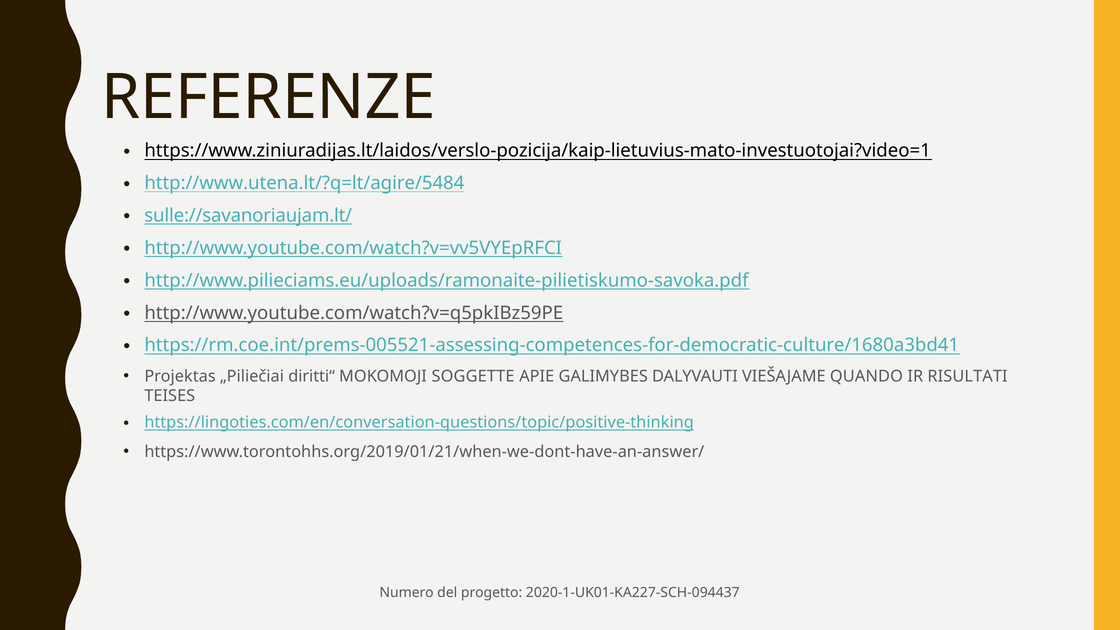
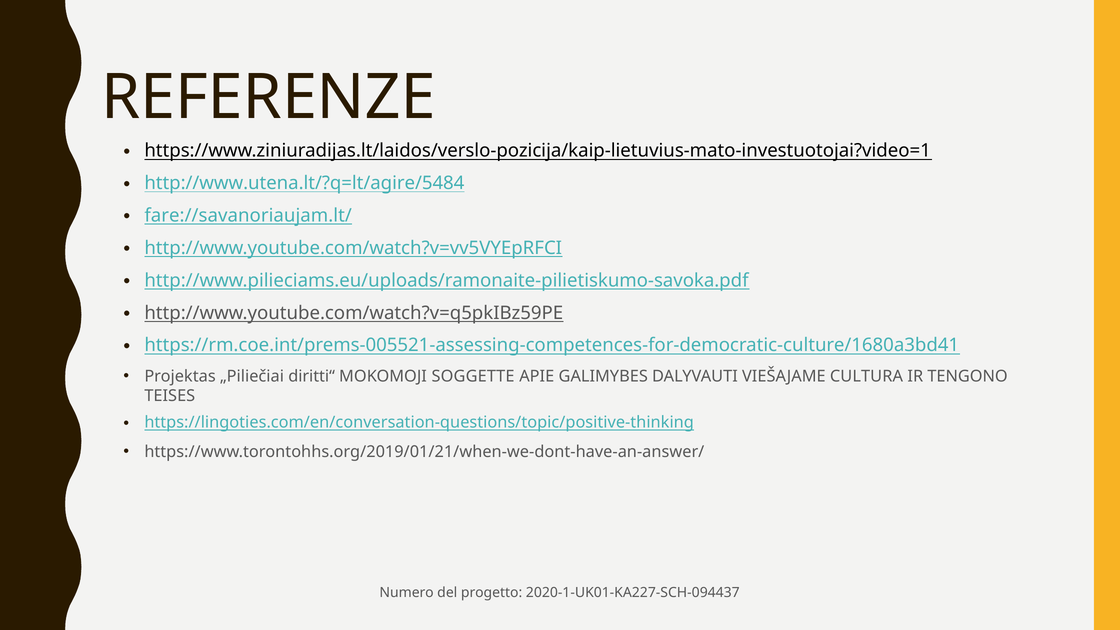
sulle://savanoriaujam.lt/: sulle://savanoriaujam.lt/ -> fare://savanoriaujam.lt/ (248, 216)
QUANDO: QUANDO -> CULTURA (866, 376)
RISULTATI: RISULTATI -> TENGONO (968, 376)
